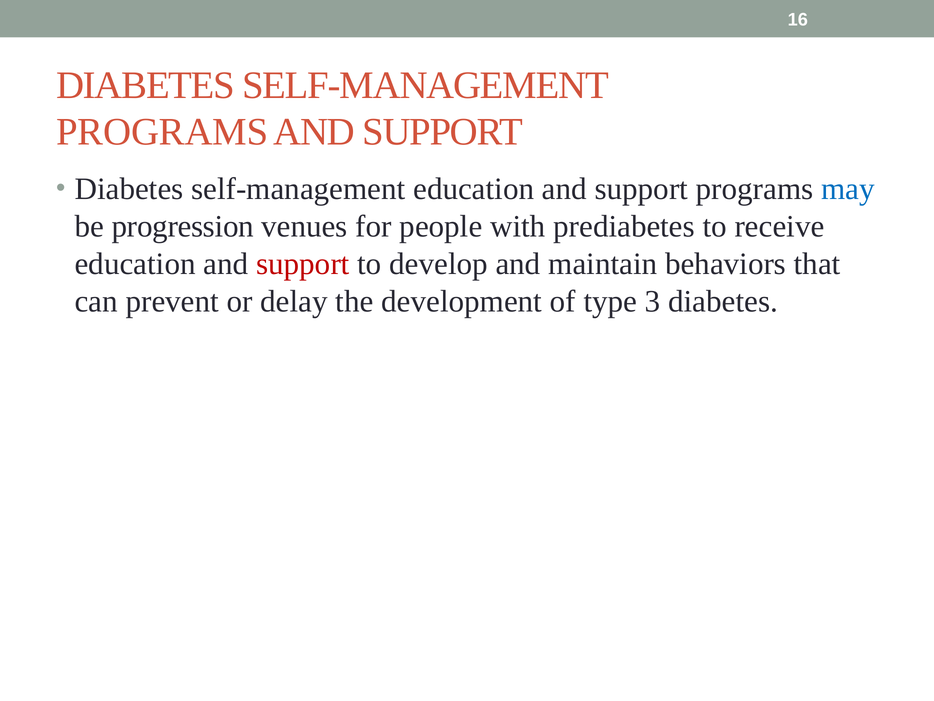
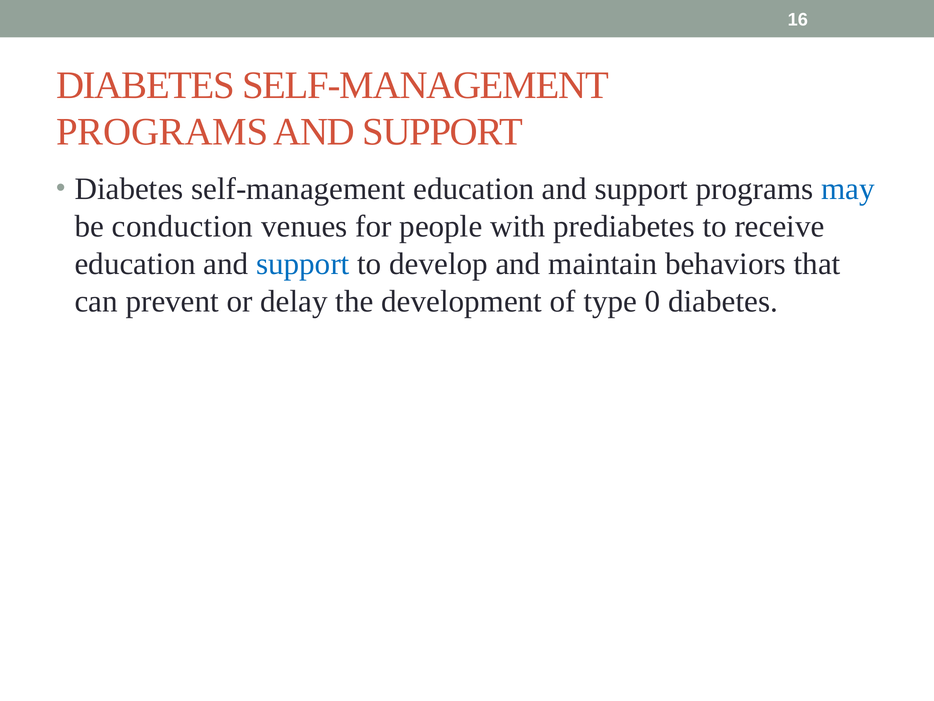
progression: progression -> conduction (182, 226)
support colour: red -> blue (303, 264)
3: 3 -> 0 (653, 301)
